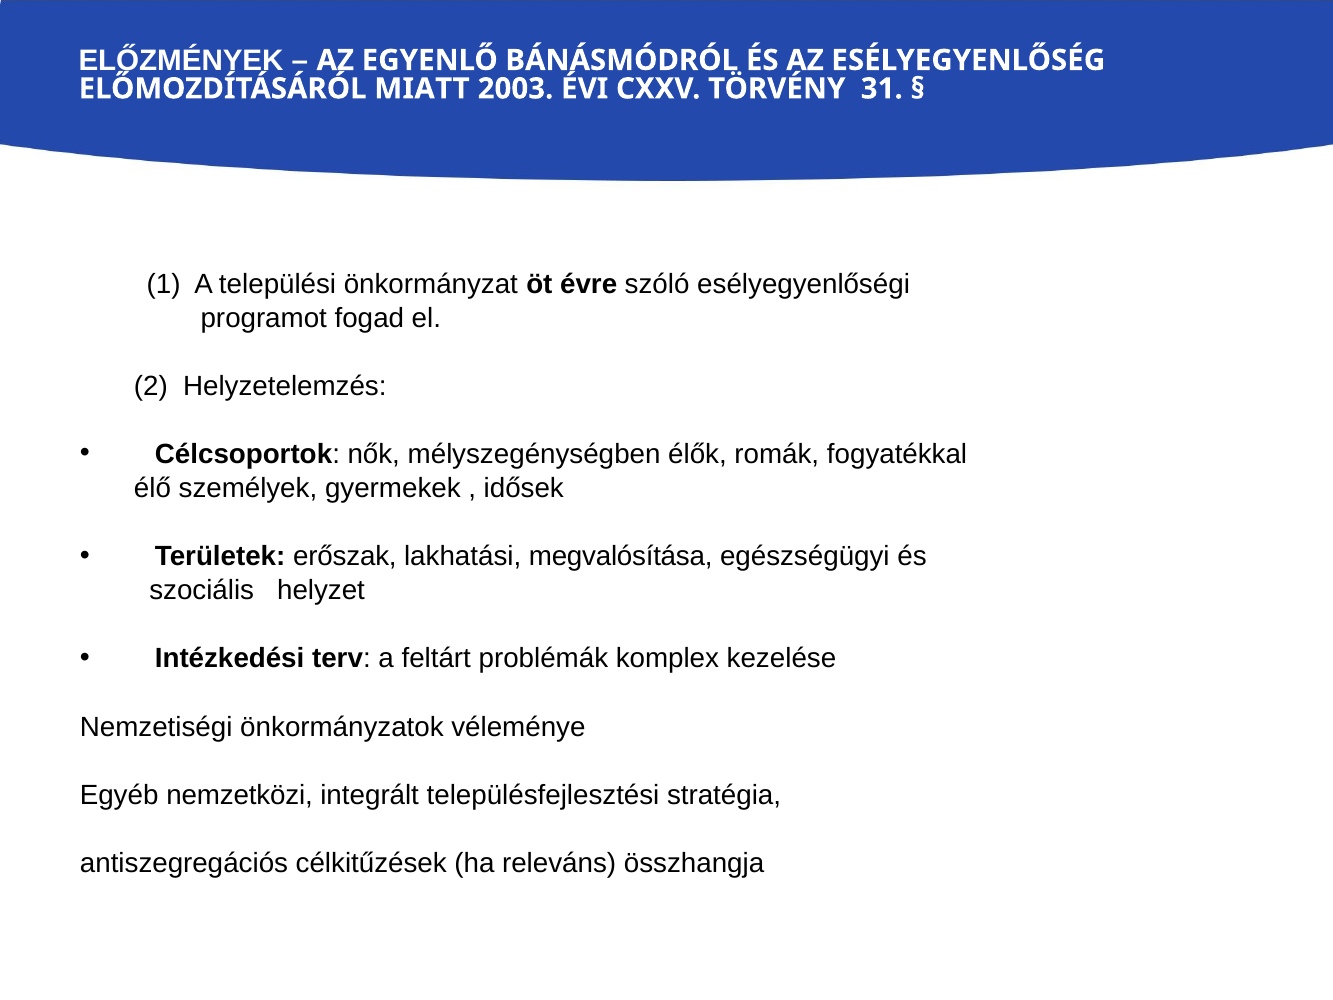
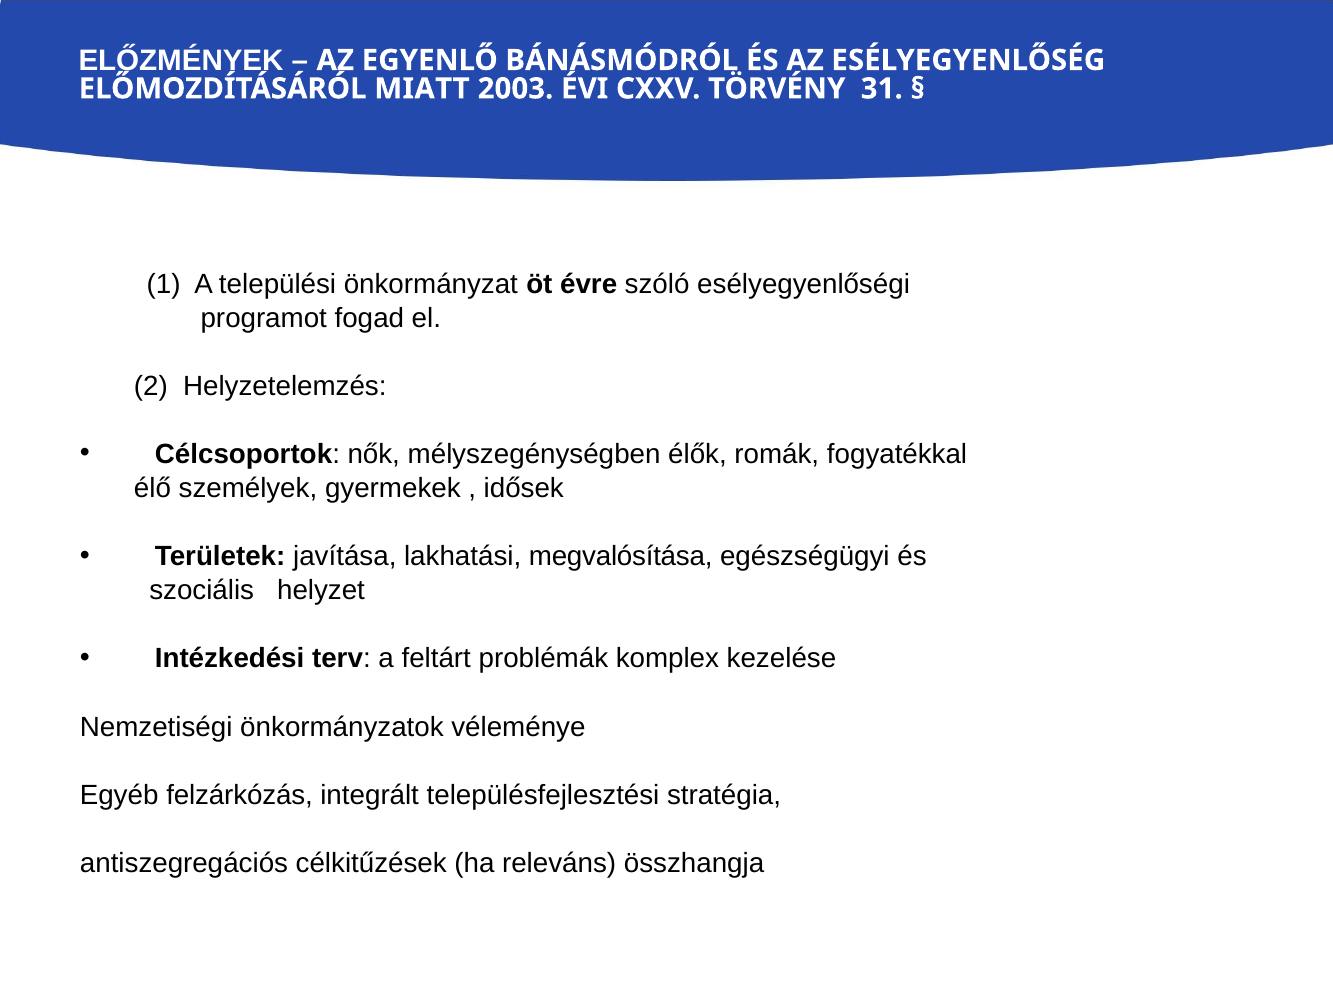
erőszak: erőszak -> javítása (345, 556)
nemzetközi: nemzetközi -> felzárkózás (240, 795)
